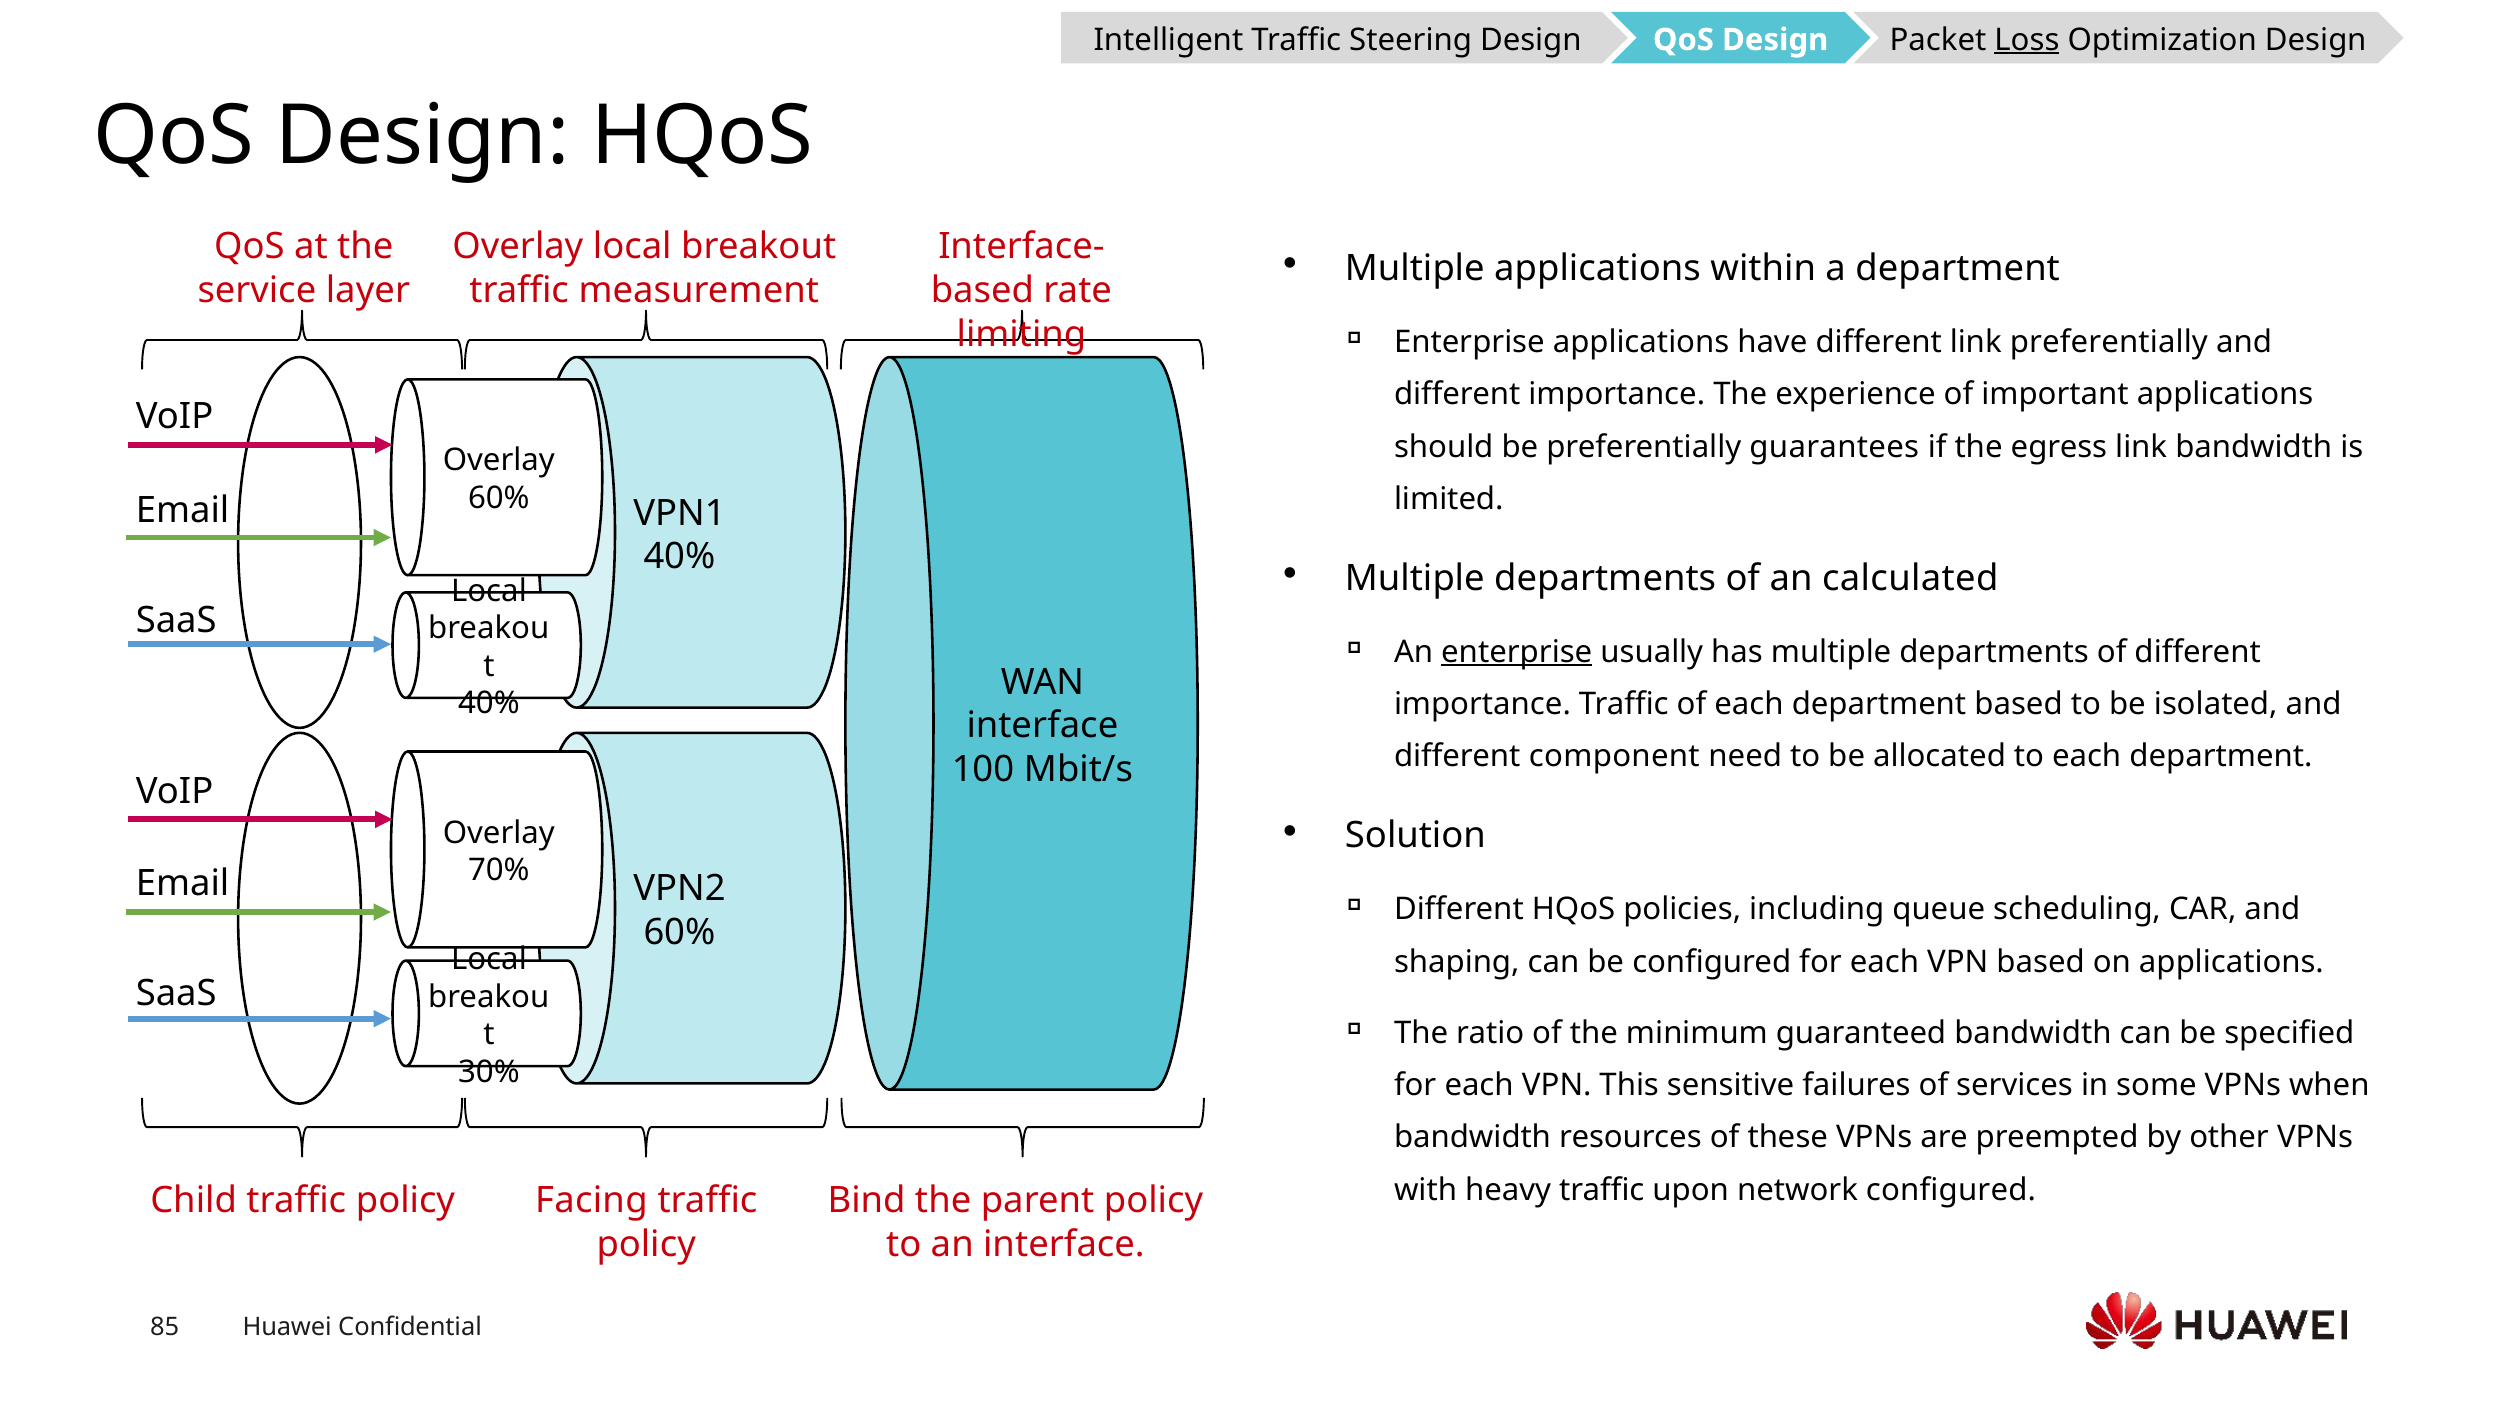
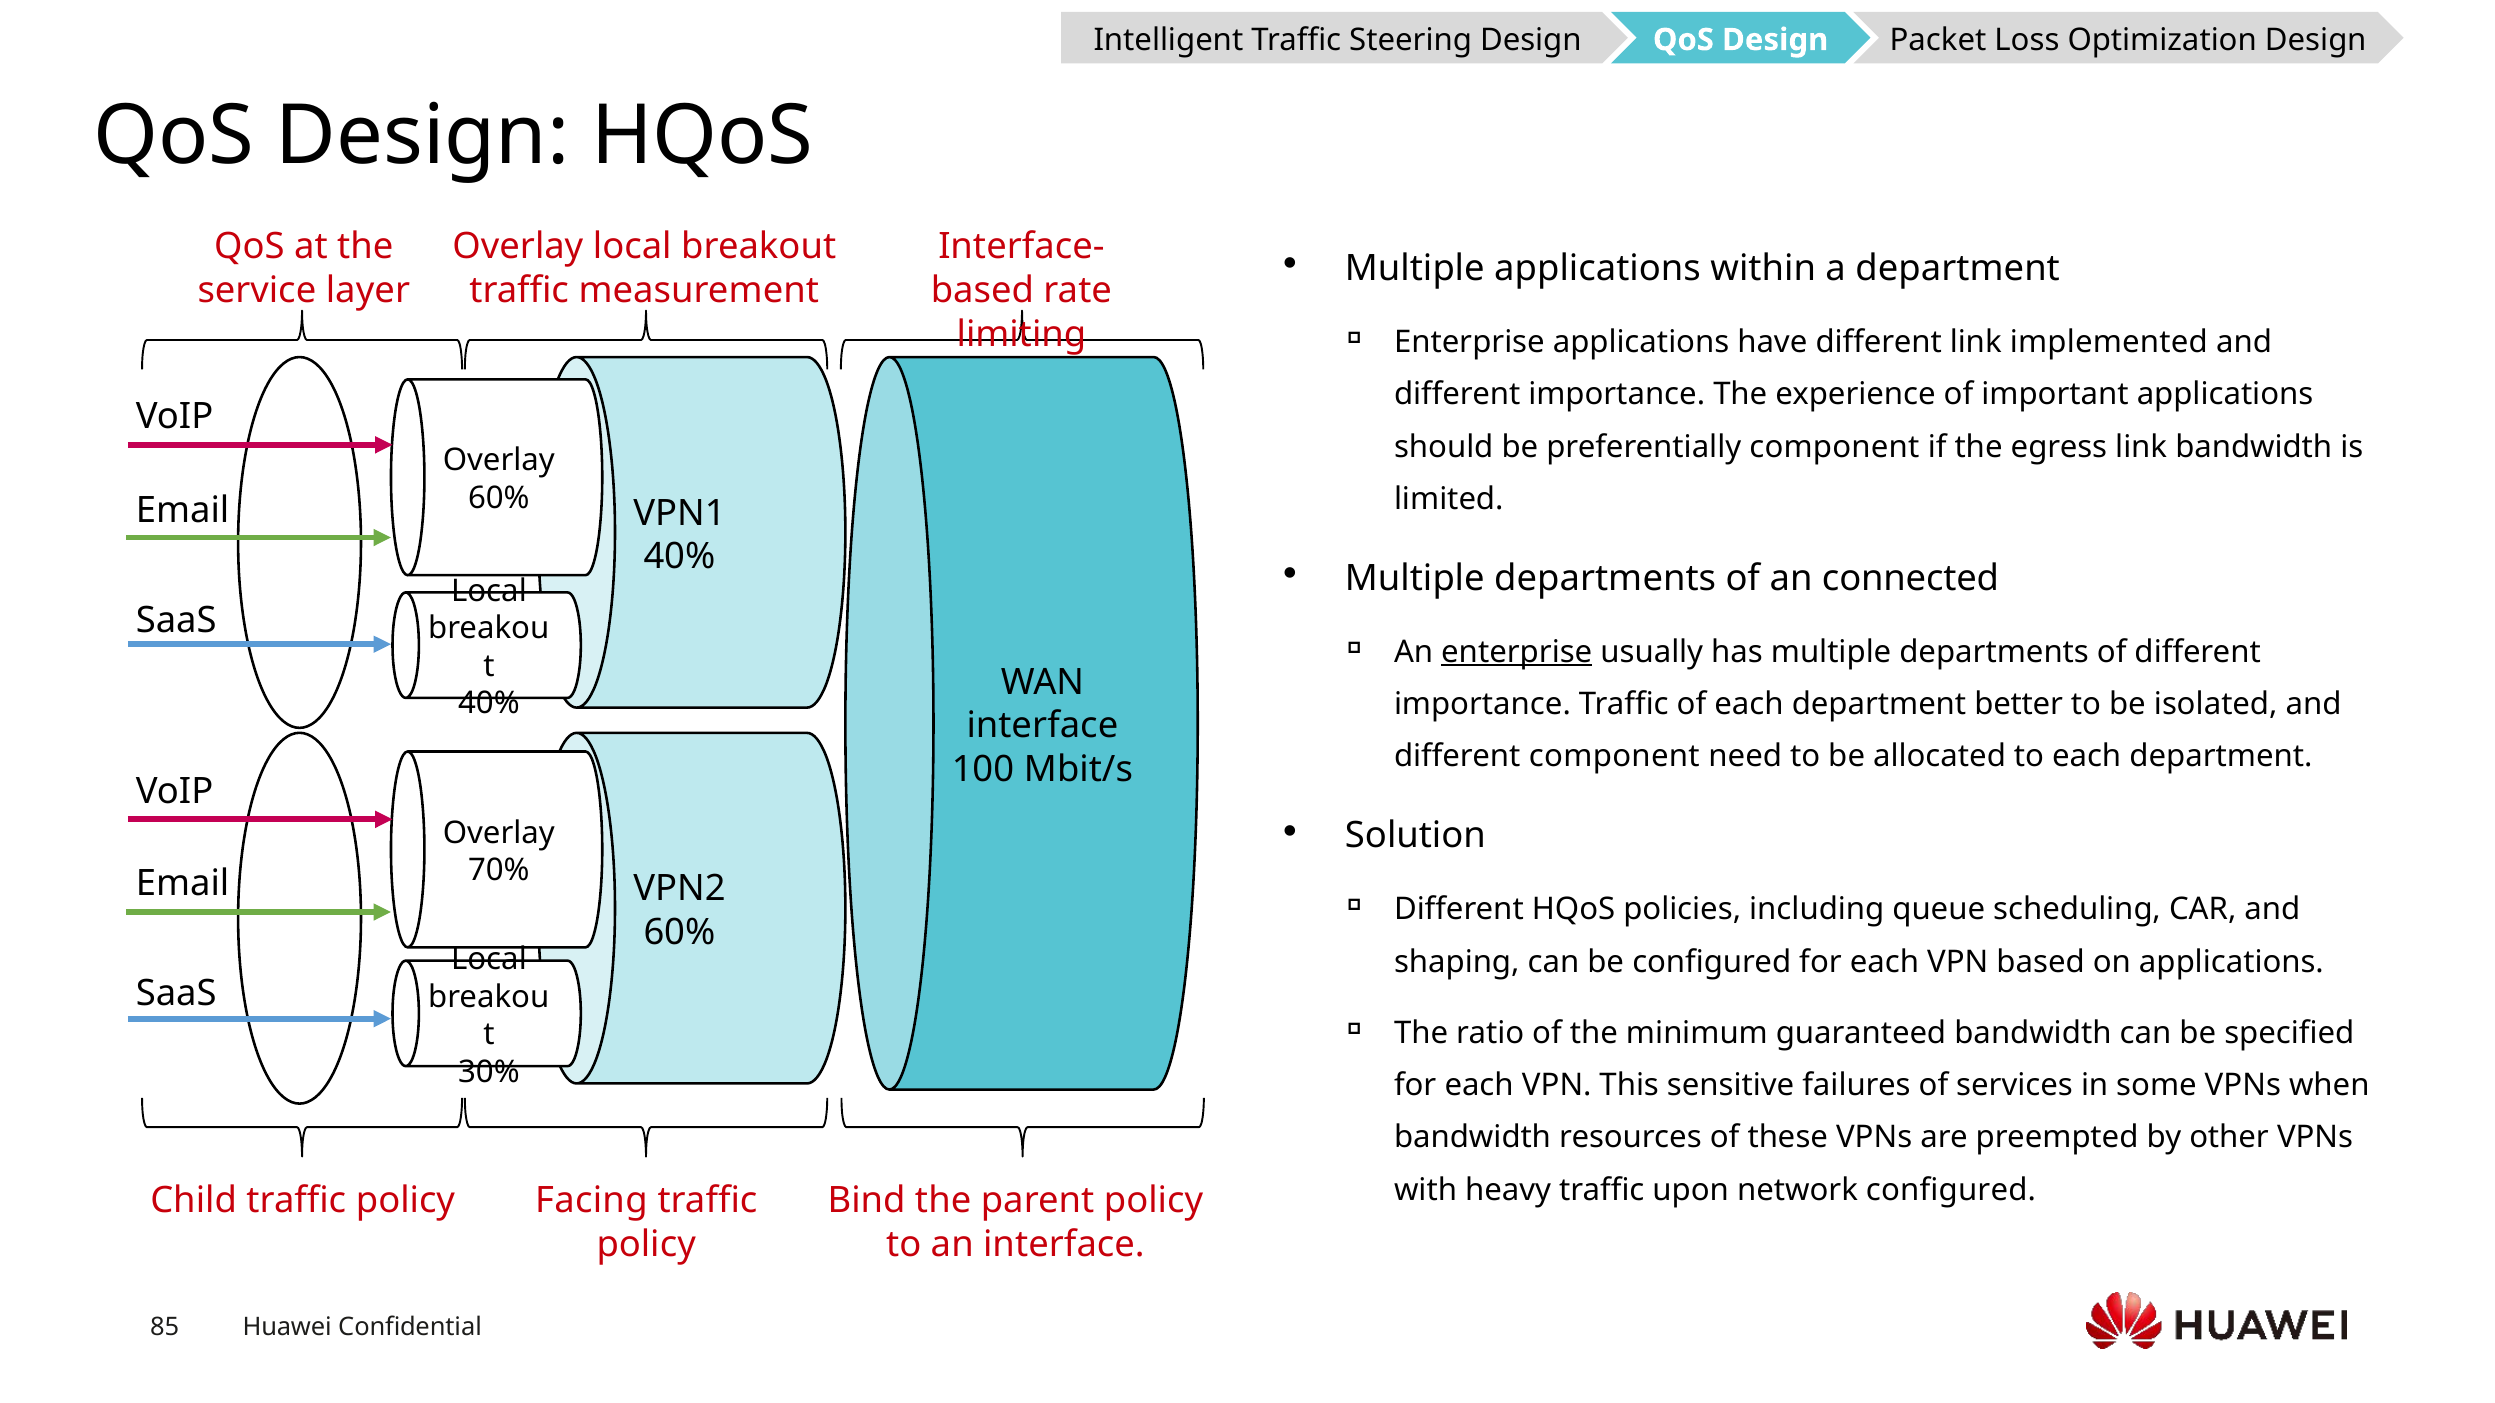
Loss underline: present -> none (2027, 40)
link preferentially: preferentially -> implemented (2109, 342)
preferentially guarantees: guarantees -> component (1834, 447)
calculated: calculated -> connected (1911, 578)
department based: based -> better (2019, 704)
